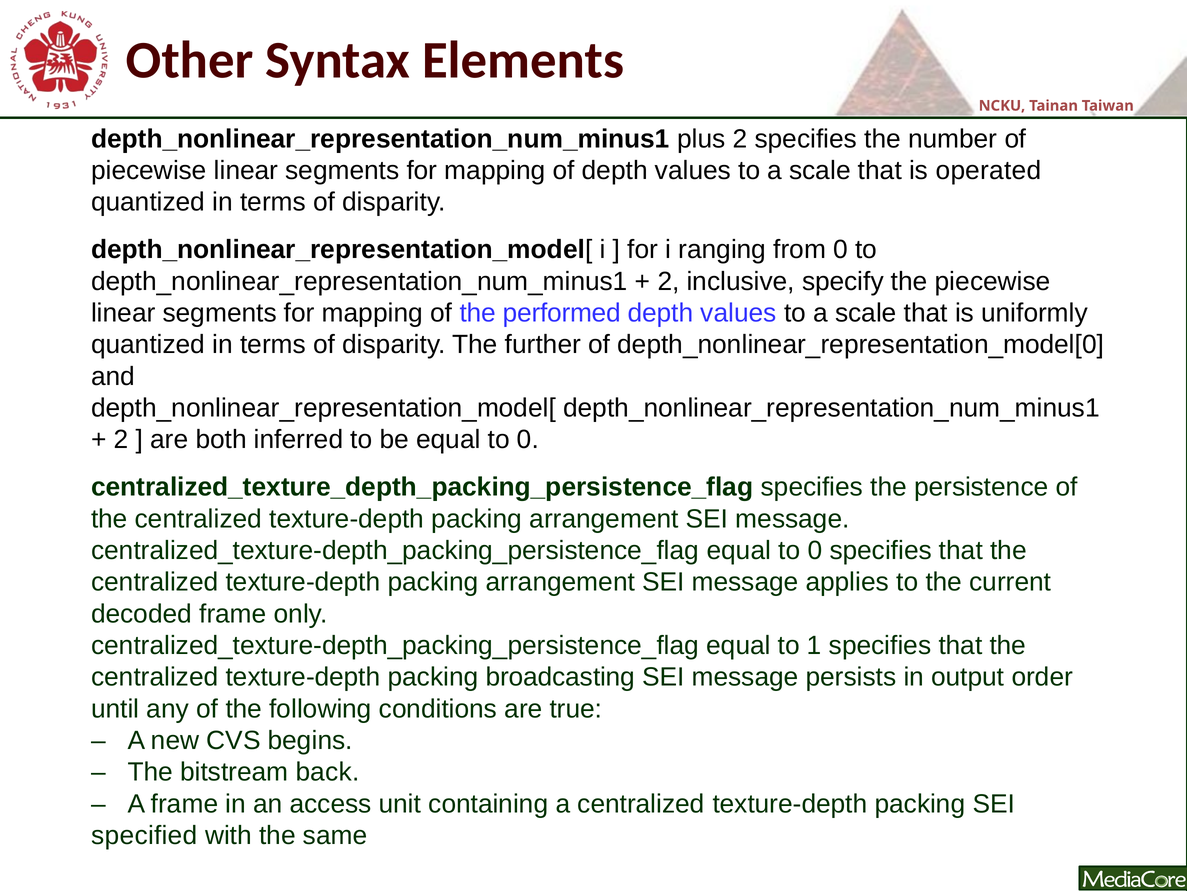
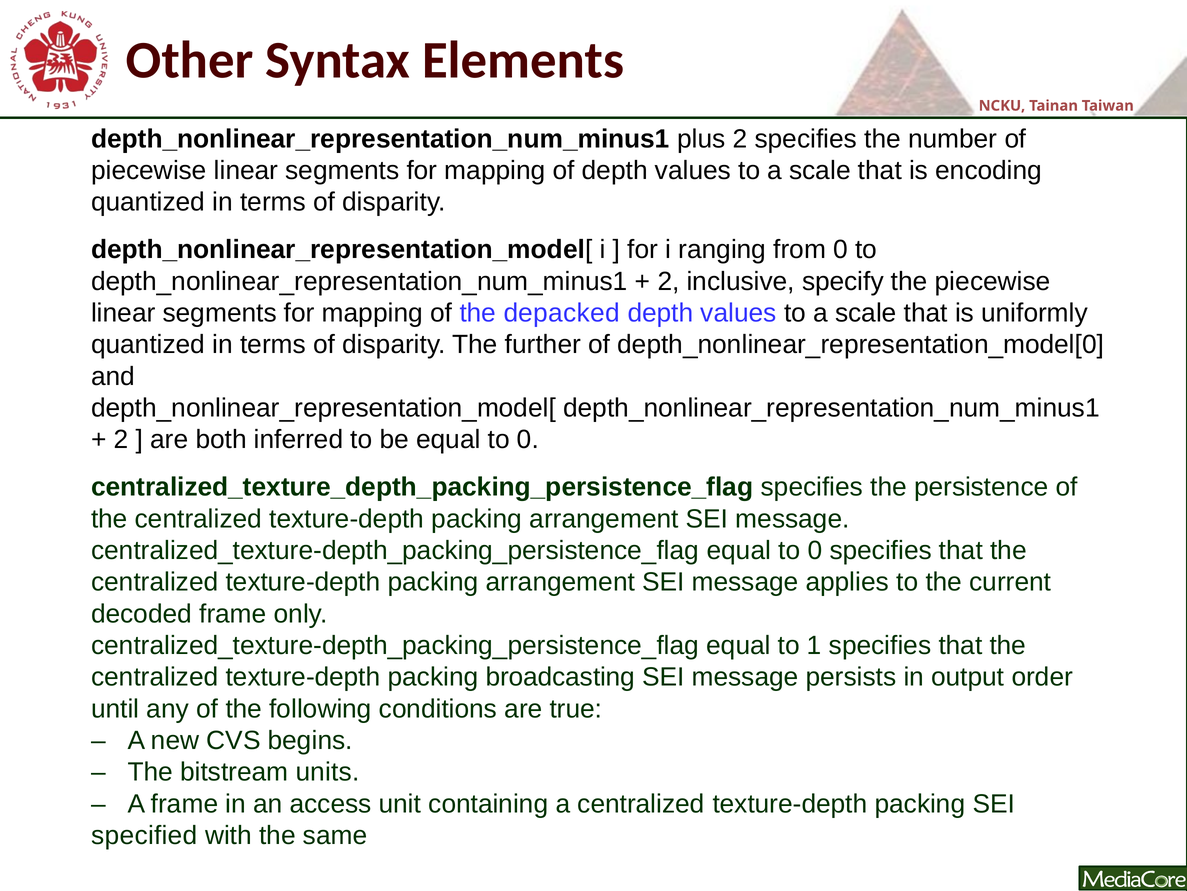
operated: operated -> encoding (989, 170)
performed: performed -> depacked (562, 313)
back: back -> units (328, 772)
